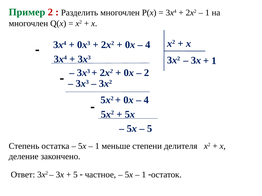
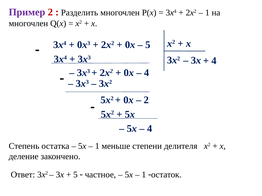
Пример colour: green -> purple (27, 12)
4: 4 -> 5 (148, 45)
1: 1 -> 4 (214, 61)
2: 2 -> 4 (147, 73)
4: 4 -> 2 (146, 100)
5: 5 -> 4 (150, 129)
